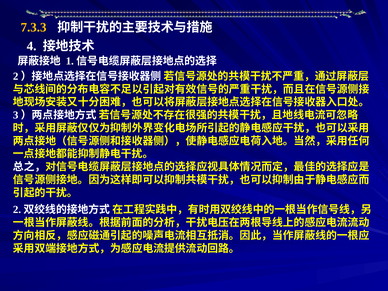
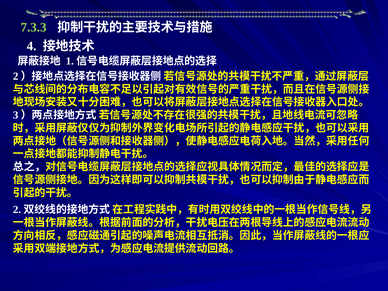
7.3.3 colour: yellow -> light green (34, 27)
